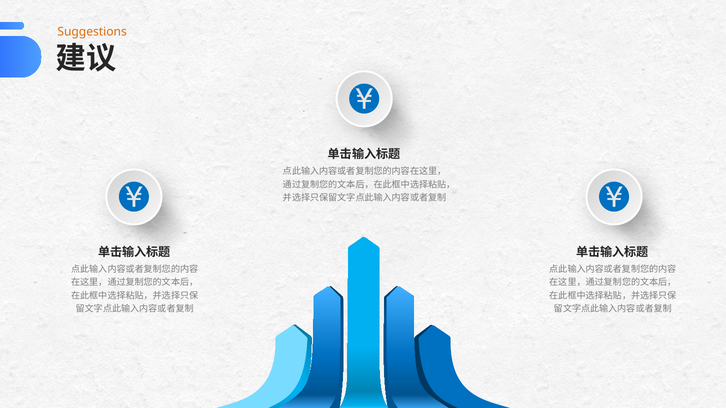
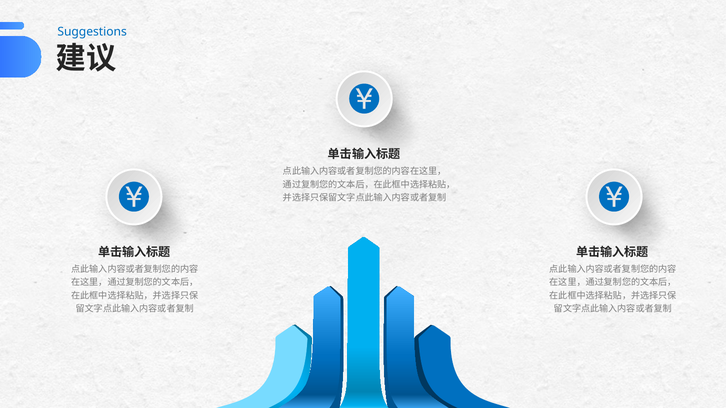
Suggestions colour: orange -> blue (92, 32)
